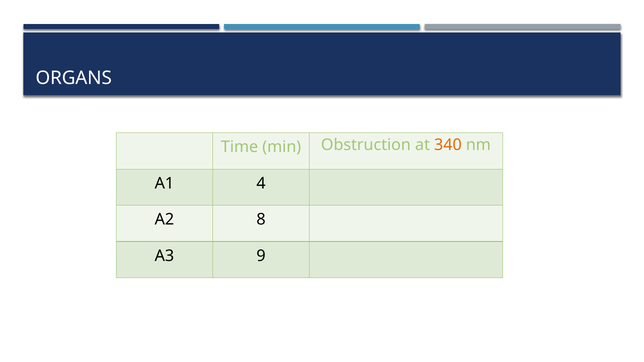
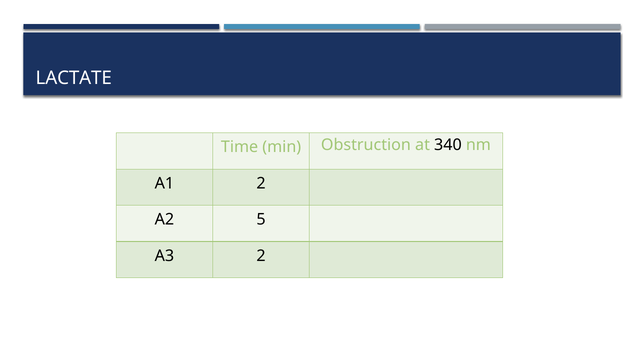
ORGANS: ORGANS -> LACTATE (74, 78)
340 colour: orange -> black (448, 145)
A1 4: 4 -> 2 (261, 184)
8: 8 -> 5 (261, 220)
A3 9: 9 -> 2 (261, 256)
